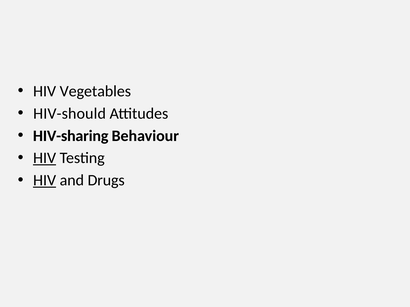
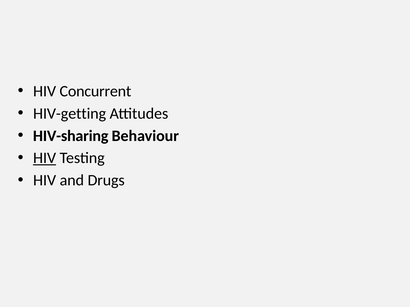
Vegetables: Vegetables -> Concurrent (95, 91)
HIV-should: HIV-should -> HIV-getting (70, 114)
HIV underline: present -> none (45, 181)
